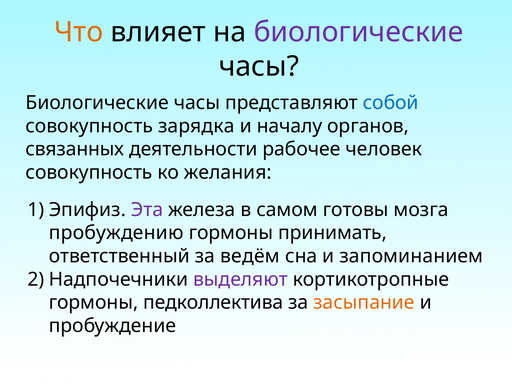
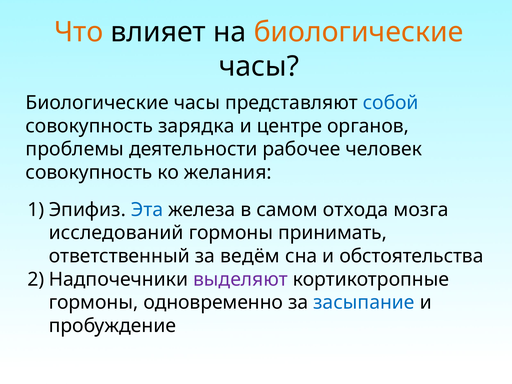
биологические colour: purple -> orange (359, 32)
началу: началу -> центре (289, 126)
связанных: связанных -> проблемы (75, 149)
Эта colour: purple -> blue (147, 210)
готовы: готовы -> отхода (356, 210)
пробуждению: пробуждению -> исследований (116, 233)
запоминанием: запоминанием -> обстоятельства (411, 256)
педколлектива: педколлектива -> одновременно (213, 302)
засыпание colour: orange -> blue (364, 302)
